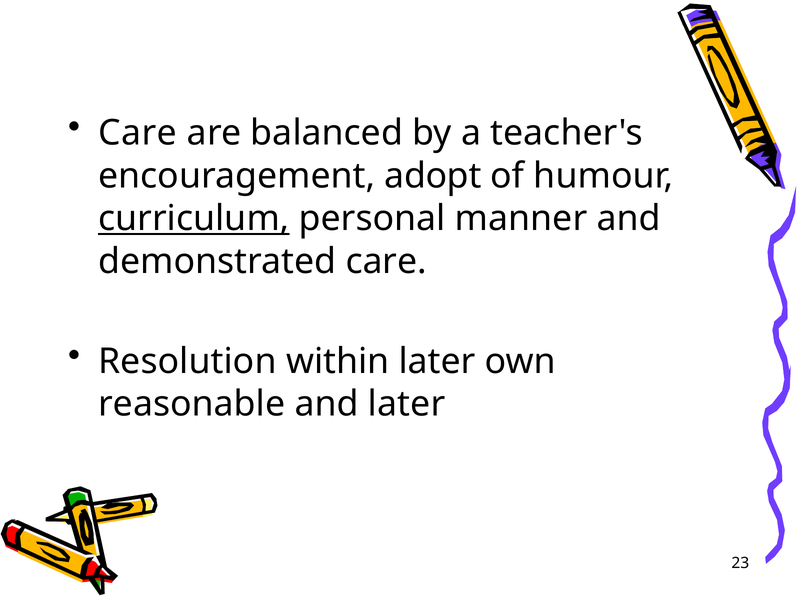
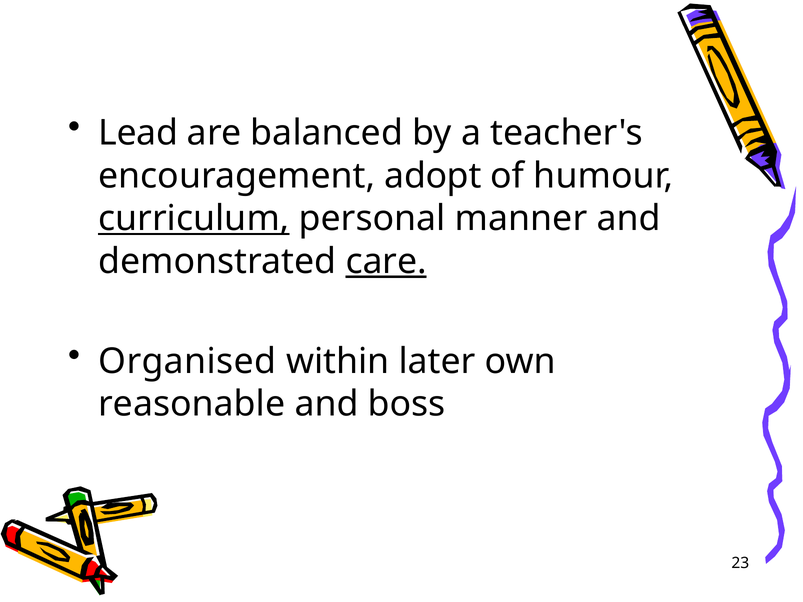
Care: Care -> Lead (138, 133)
care underline: none -> present (386, 262)
Resolution: Resolution -> Organised (187, 361)
and later: later -> boss (407, 404)
